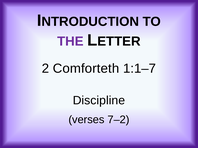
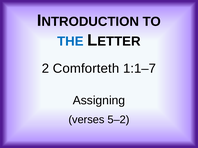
THE colour: purple -> blue (70, 41)
Discipline: Discipline -> Assigning (99, 101)
7–2: 7–2 -> 5–2 (118, 120)
